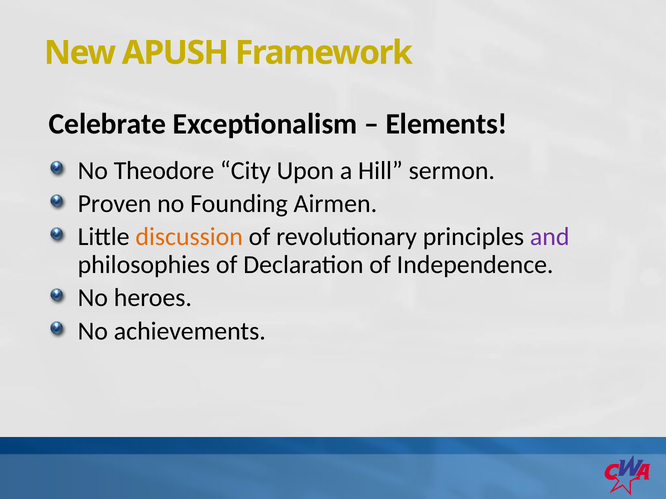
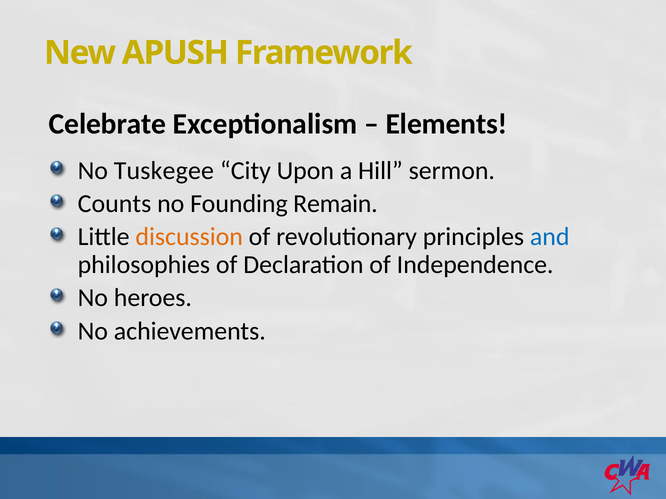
Theodore: Theodore -> Tuskegee (164, 171)
Proven: Proven -> Counts (114, 204)
Airmen: Airmen -> Remain (335, 204)
and colour: purple -> blue (550, 237)
